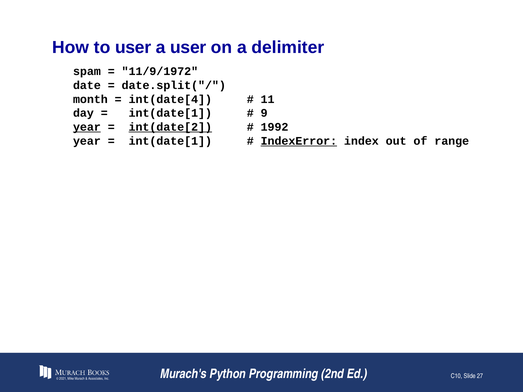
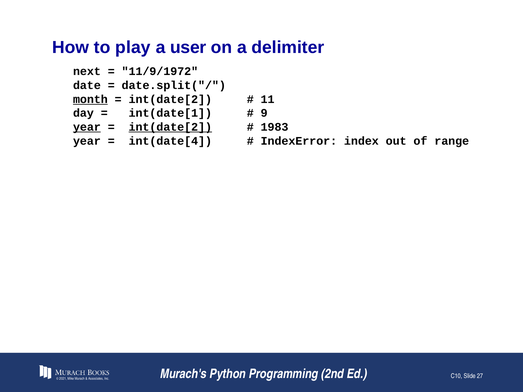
to user: user -> play (133, 48)
spam: spam -> next (87, 71)
month underline: none -> present (90, 99)
int(date[4: int(date[4 -> int(date[2 (170, 99)
1992: 1992 -> 1983 (275, 127)
int(date[1: int(date[1 -> int(date[4 (170, 141)
IndexError underline: present -> none (299, 141)
